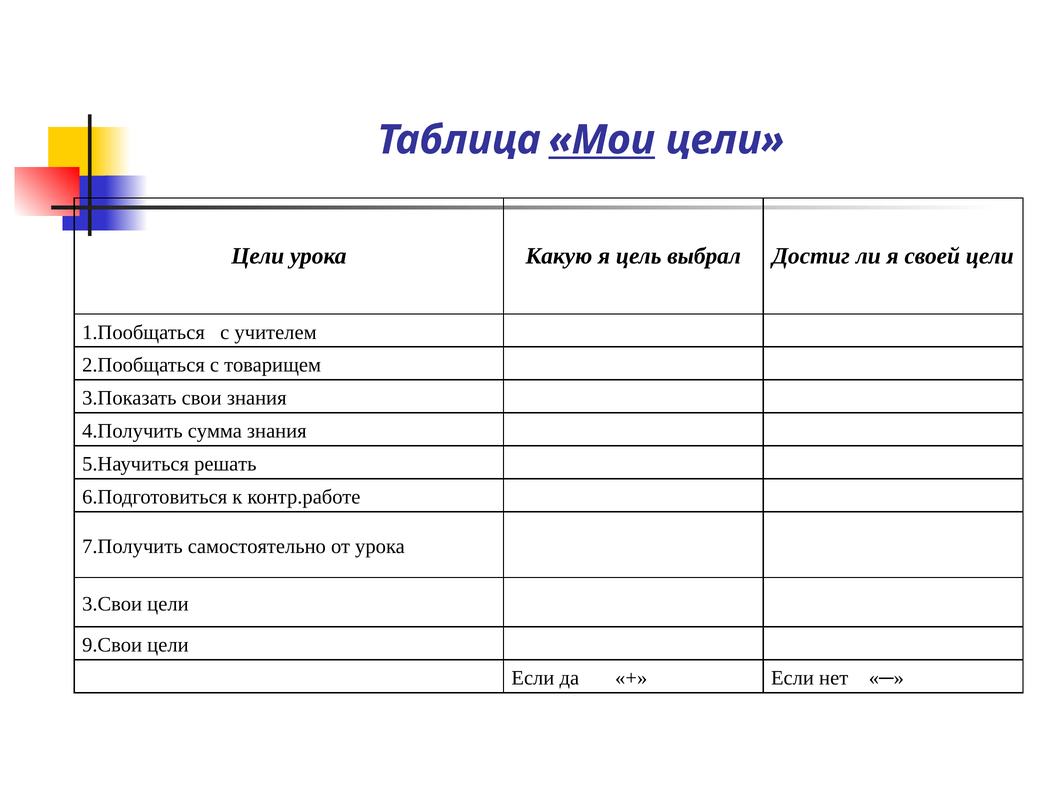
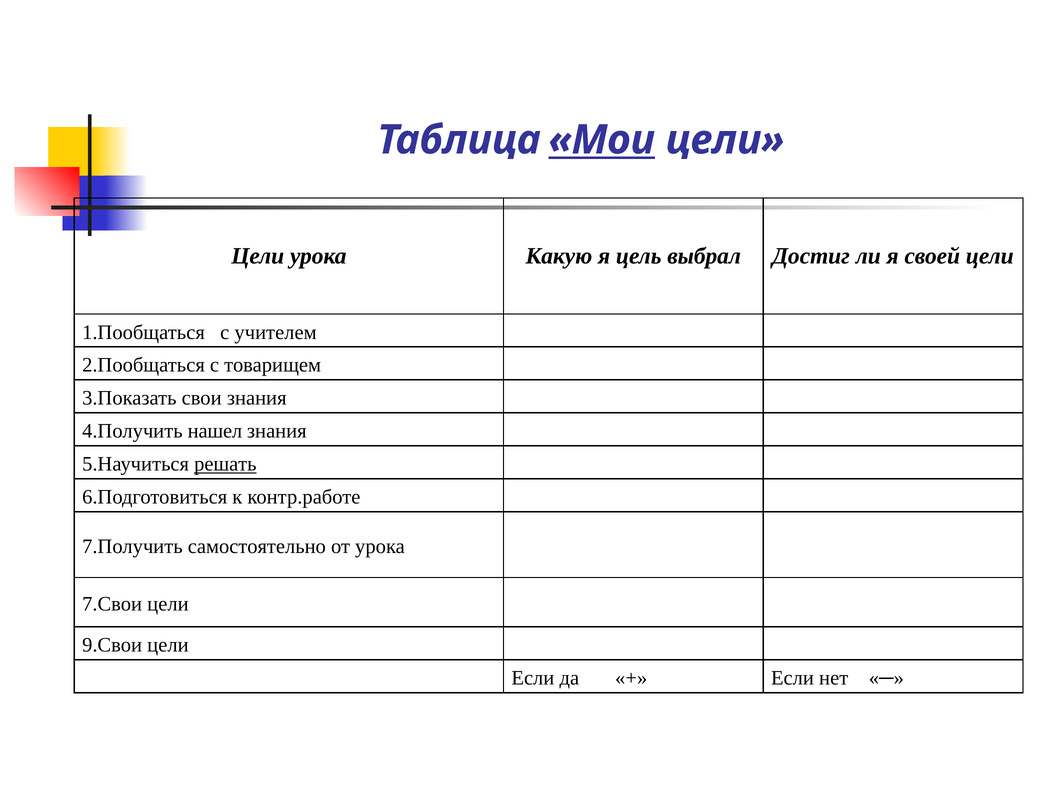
сумма: сумма -> нашел (215, 431)
решать underline: none -> present (225, 464)
3.Свои: 3.Свои -> 7.Свои (112, 604)
